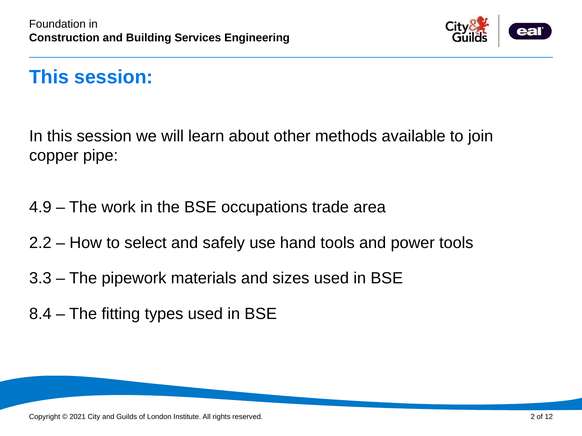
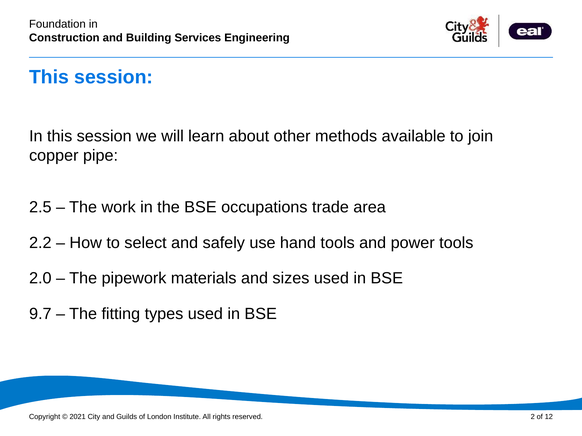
4.9: 4.9 -> 2.5 (40, 207)
3.3: 3.3 -> 2.0 (40, 279)
8.4: 8.4 -> 9.7 (40, 314)
